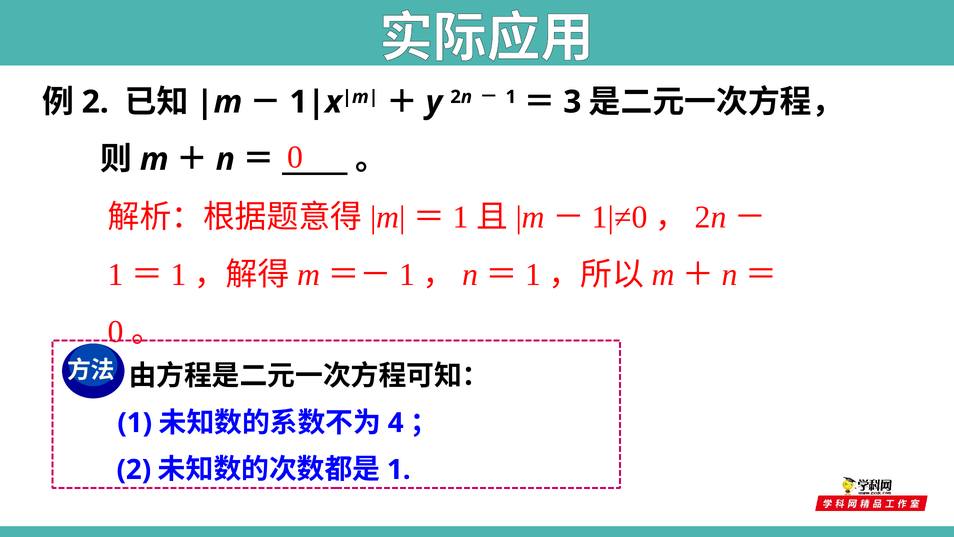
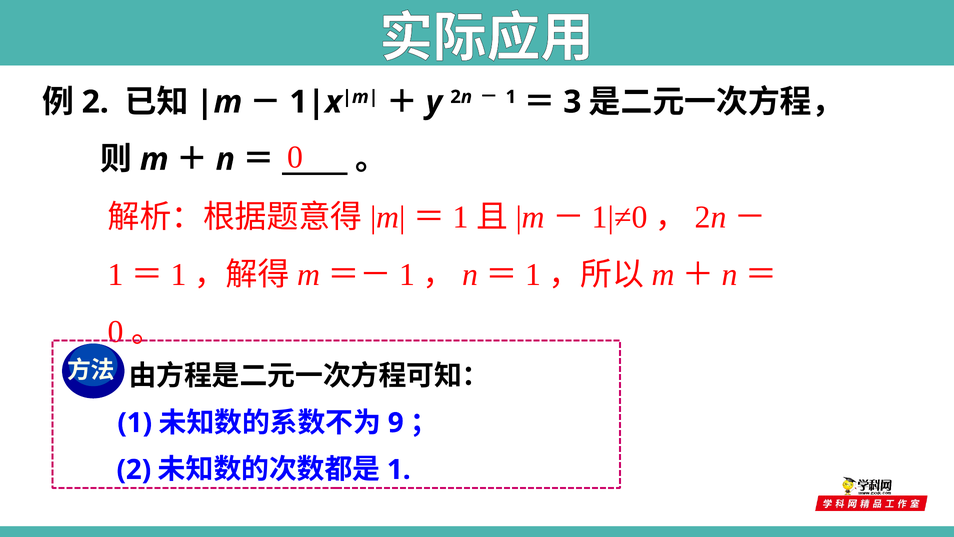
4: 4 -> 9 (396, 423)
